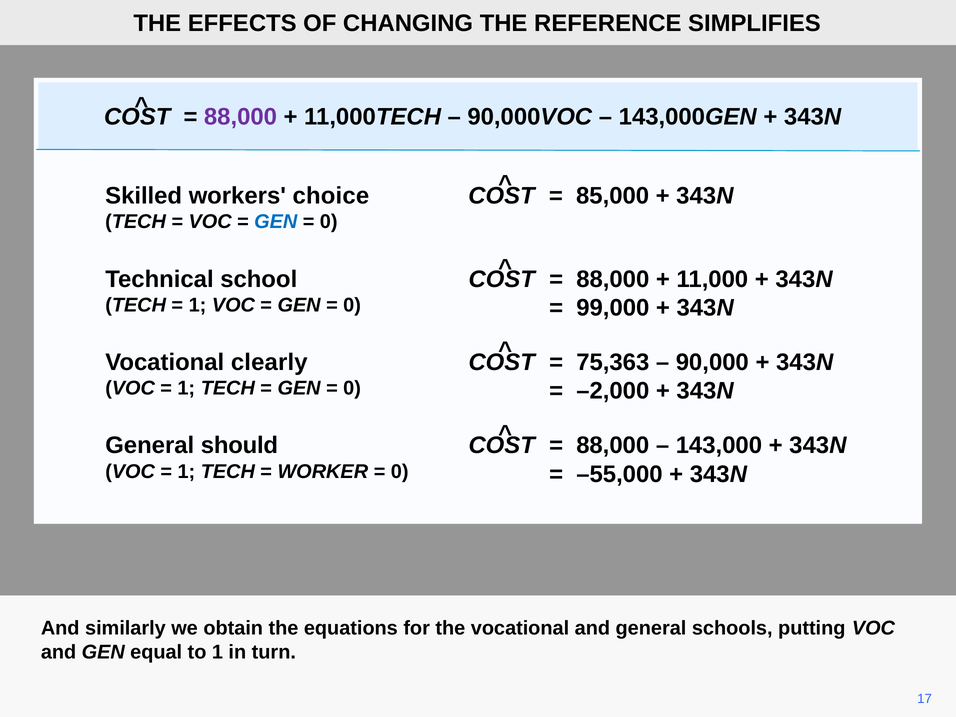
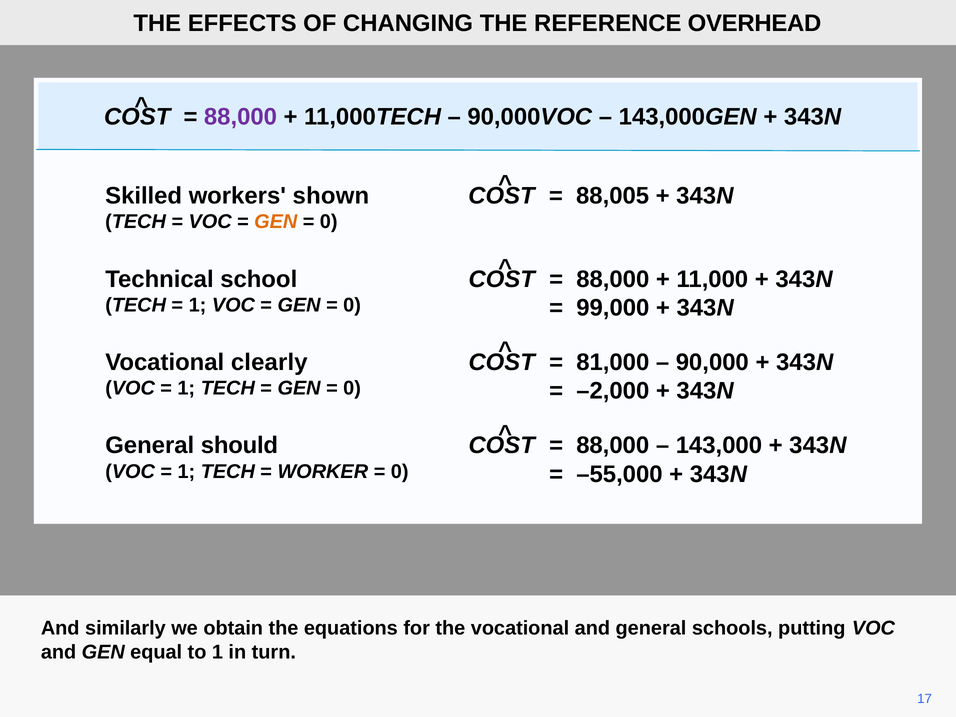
SIMPLIFIES: SIMPLIFIES -> OVERHEAD (755, 23)
85,000: 85,000 -> 88,005 (613, 196)
choice: choice -> shown (331, 196)
GEN colour: blue -> orange (276, 222)
75,363: 75,363 -> 81,000 (613, 362)
